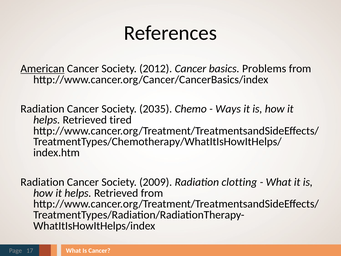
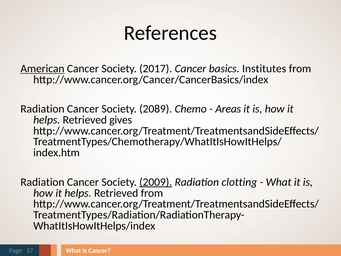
2012: 2012 -> 2017 (156, 69)
Problems: Problems -> Institutes (264, 69)
2035: 2035 -> 2089 (156, 109)
Ways: Ways -> Areas (228, 109)
tired: tired -> gives (121, 120)
2009 underline: none -> present (156, 182)
